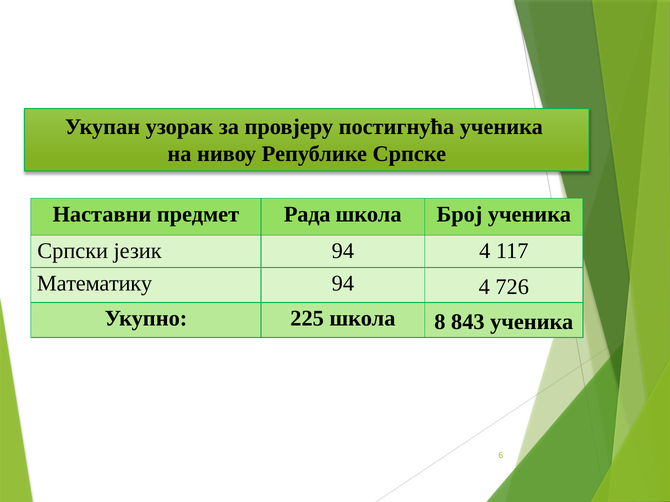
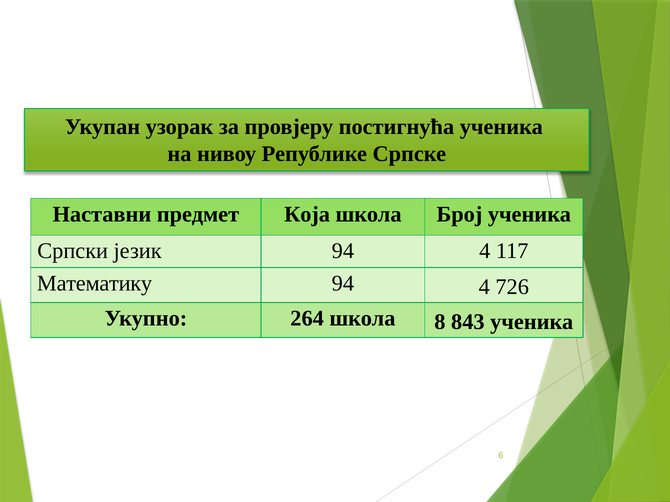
Рада: Рада -> Која (307, 214)
225: 225 -> 264 (307, 319)
